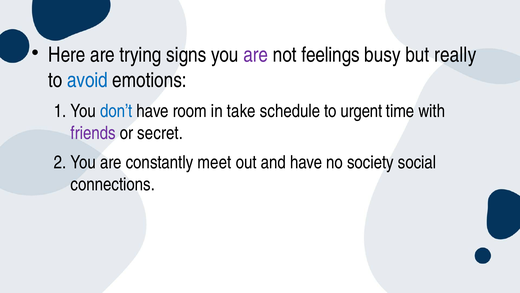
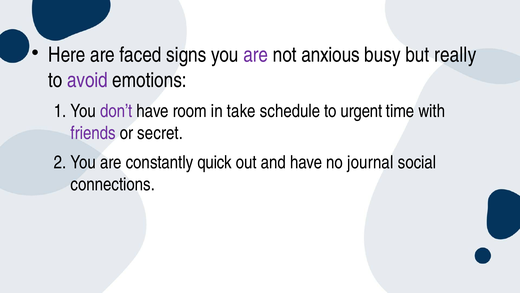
trying: trying -> faced (141, 55)
feelings: feelings -> anxious (331, 55)
avoid colour: blue -> purple (87, 80)
don’t colour: blue -> purple (116, 111)
meet: meet -> quick (215, 162)
society: society -> journal (370, 162)
